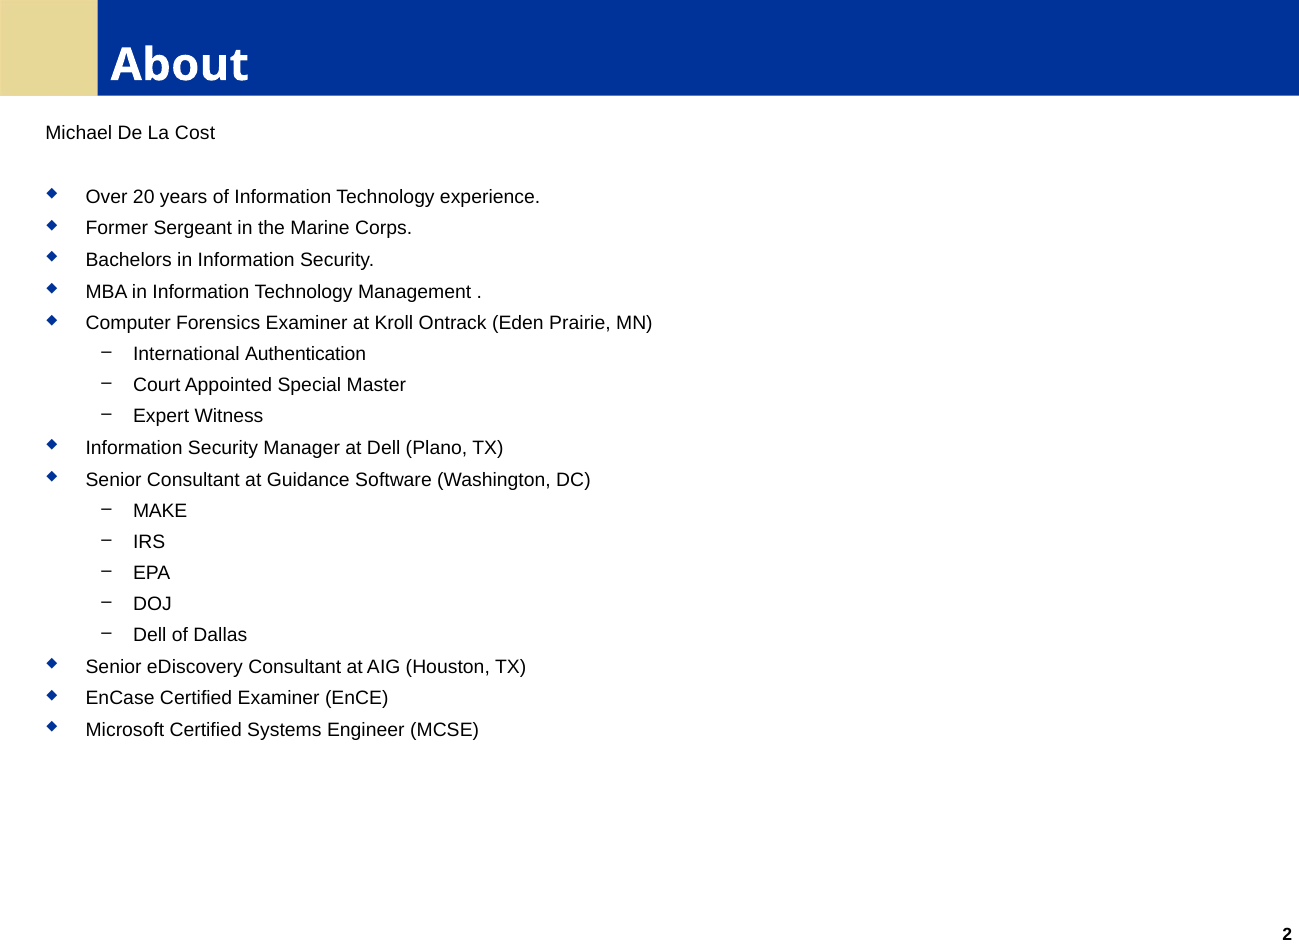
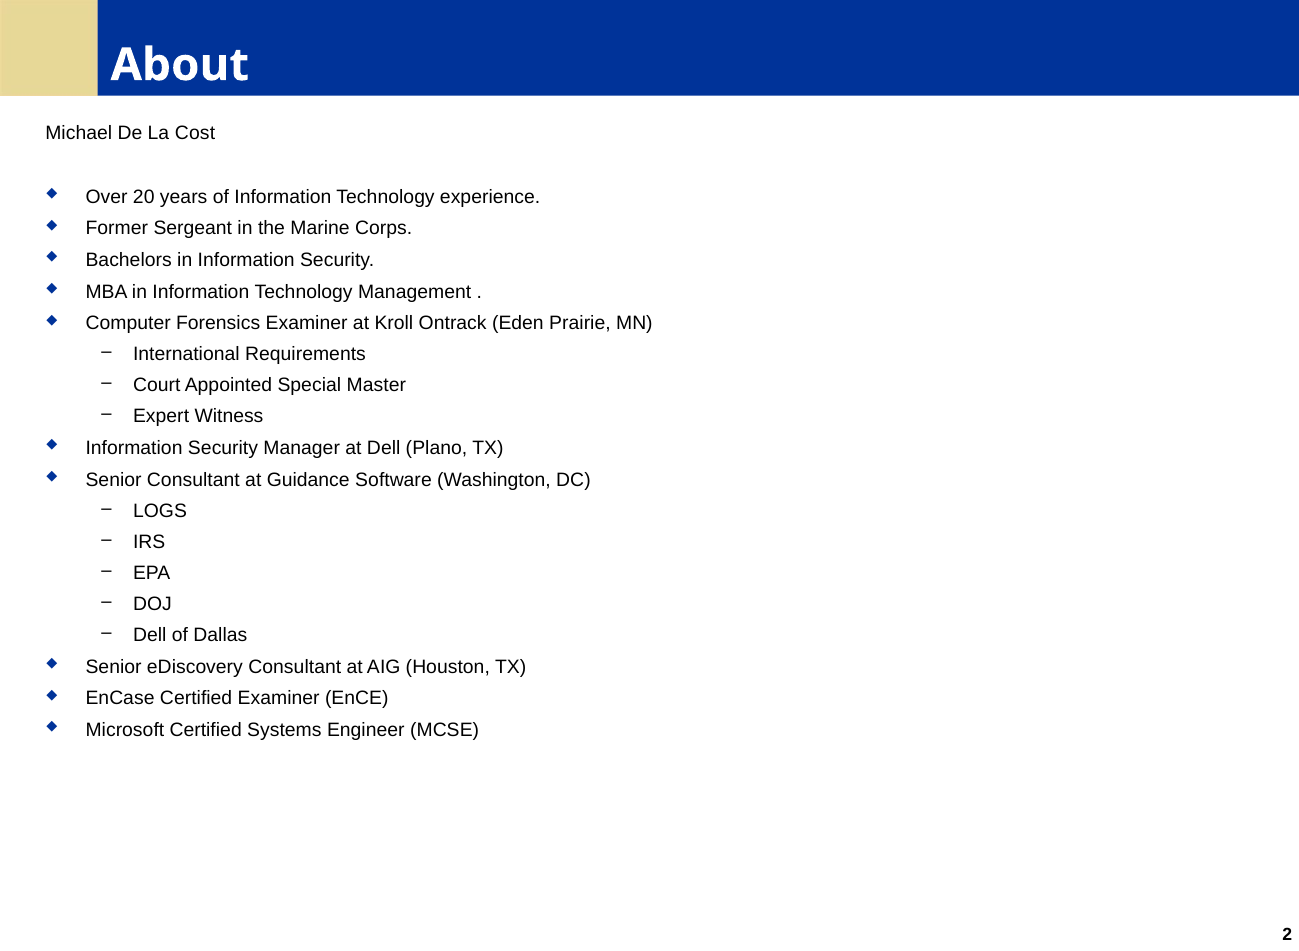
Authentication: Authentication -> Requirements (305, 354)
MAKE: MAKE -> LOGS (160, 511)
